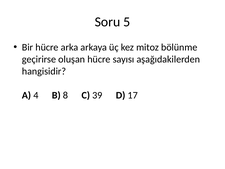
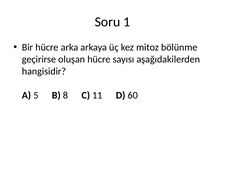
5: 5 -> 1 (127, 22)
4: 4 -> 5 (36, 95)
39: 39 -> 11 (97, 95)
17: 17 -> 60 (133, 95)
